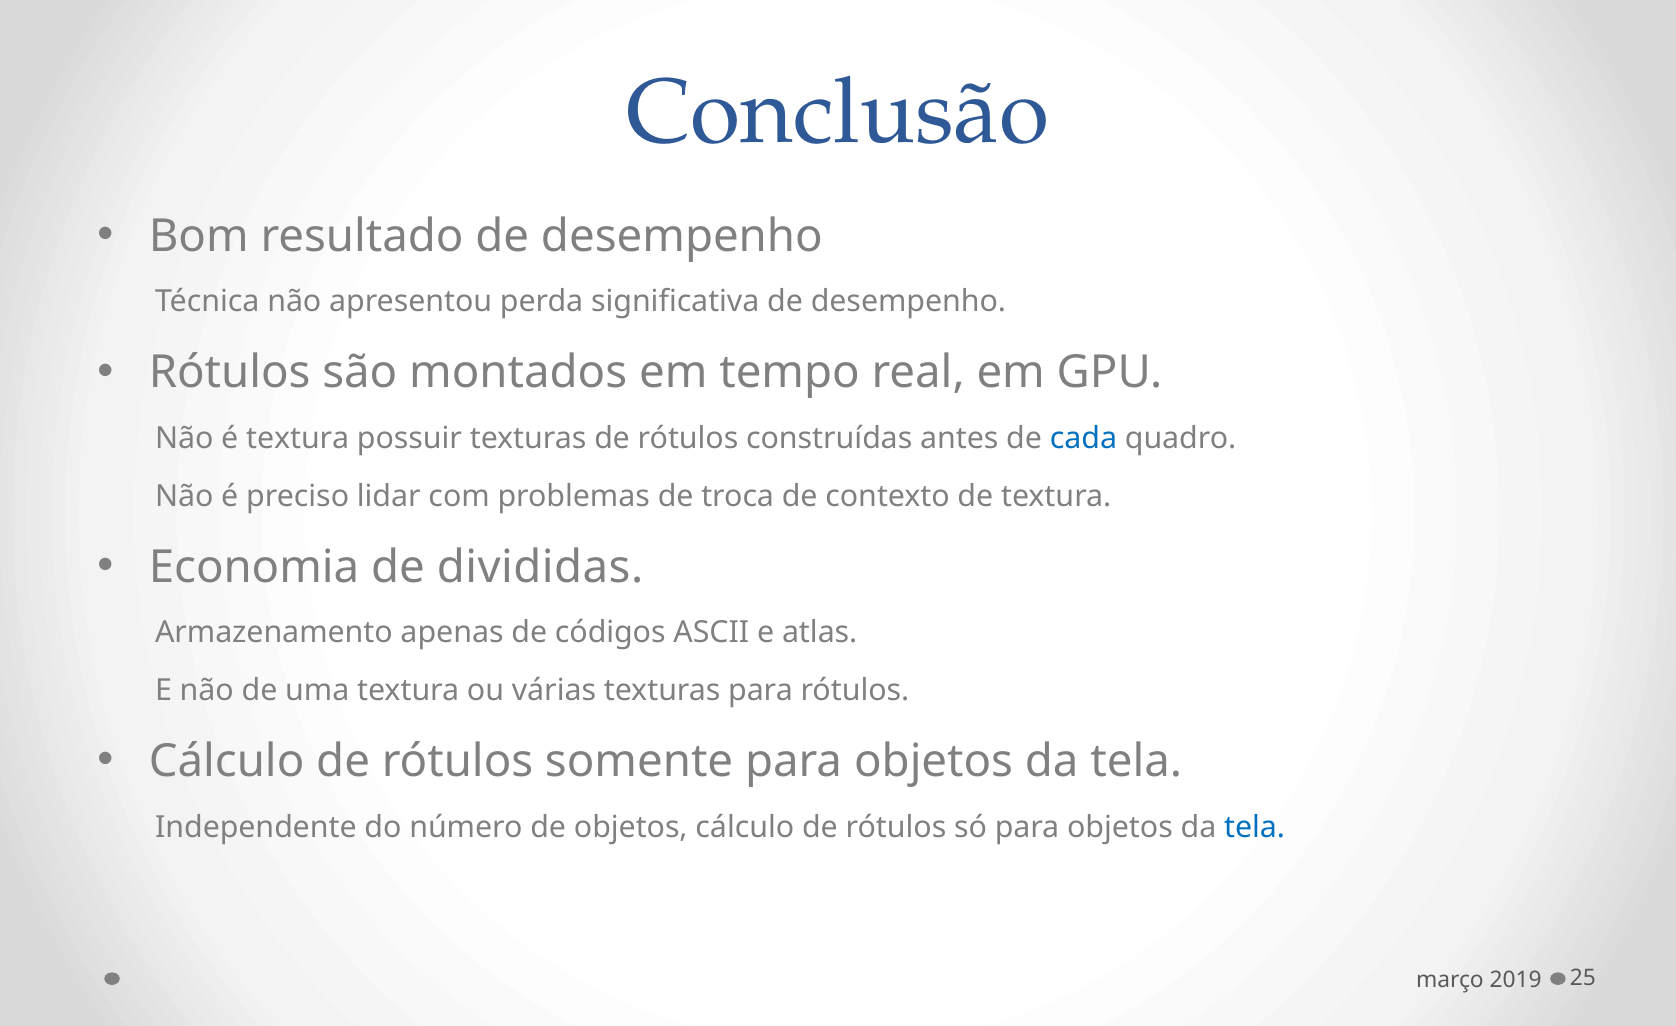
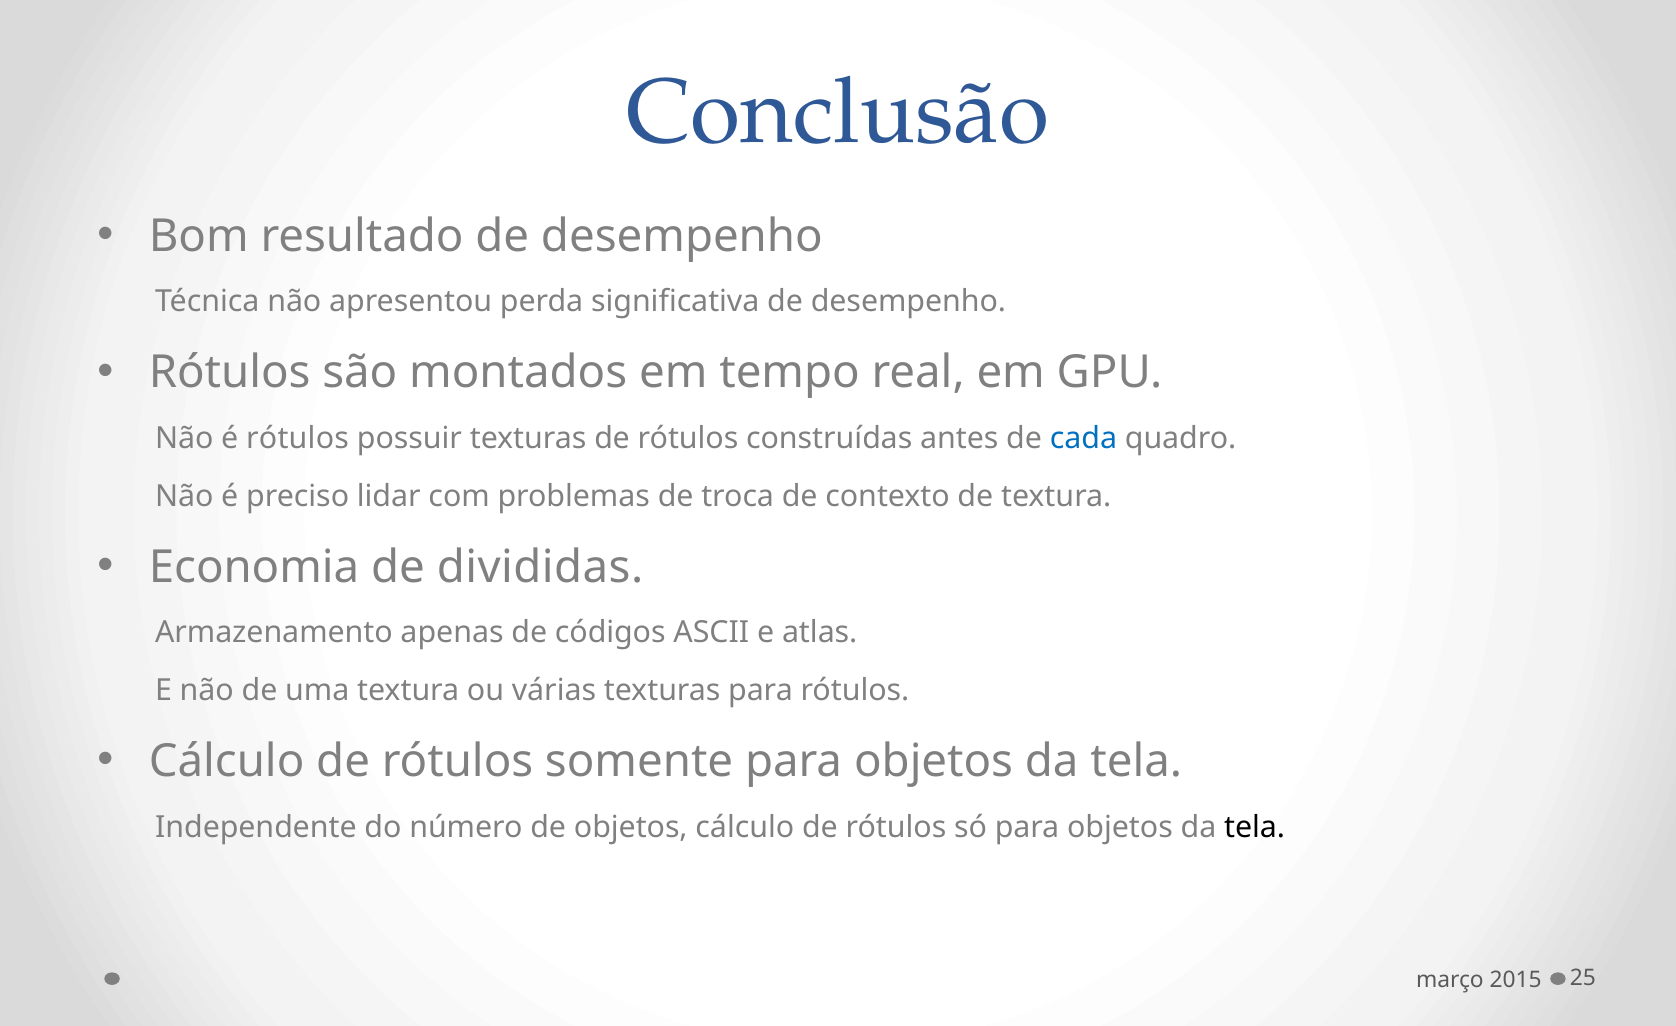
é textura: textura -> rótulos (298, 438)
tela colour: blue -> black (1255, 827)
2019: 2019 -> 2015 (1516, 980)
